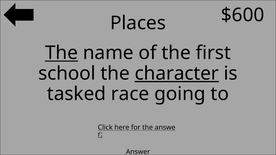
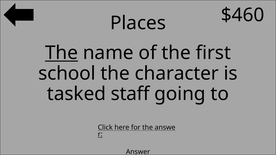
$600: $600 -> $460 (243, 15)
character underline: present -> none (177, 74)
race: race -> staff (130, 94)
